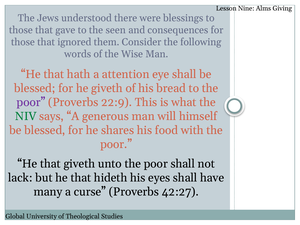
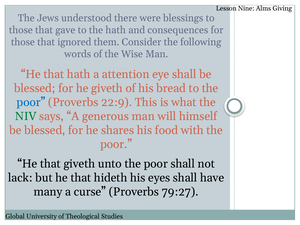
the seen: seen -> hath (116, 30)
poor colour: purple -> blue (31, 102)
42:27: 42:27 -> 79:27 (180, 192)
